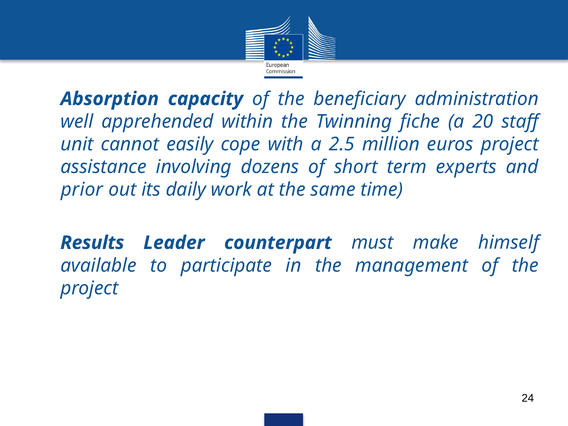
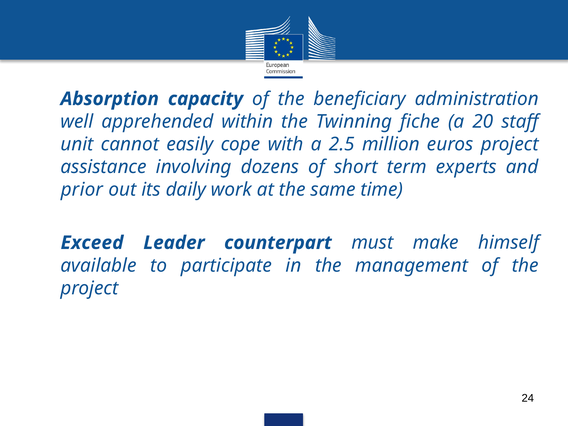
Results: Results -> Exceed (92, 243)
